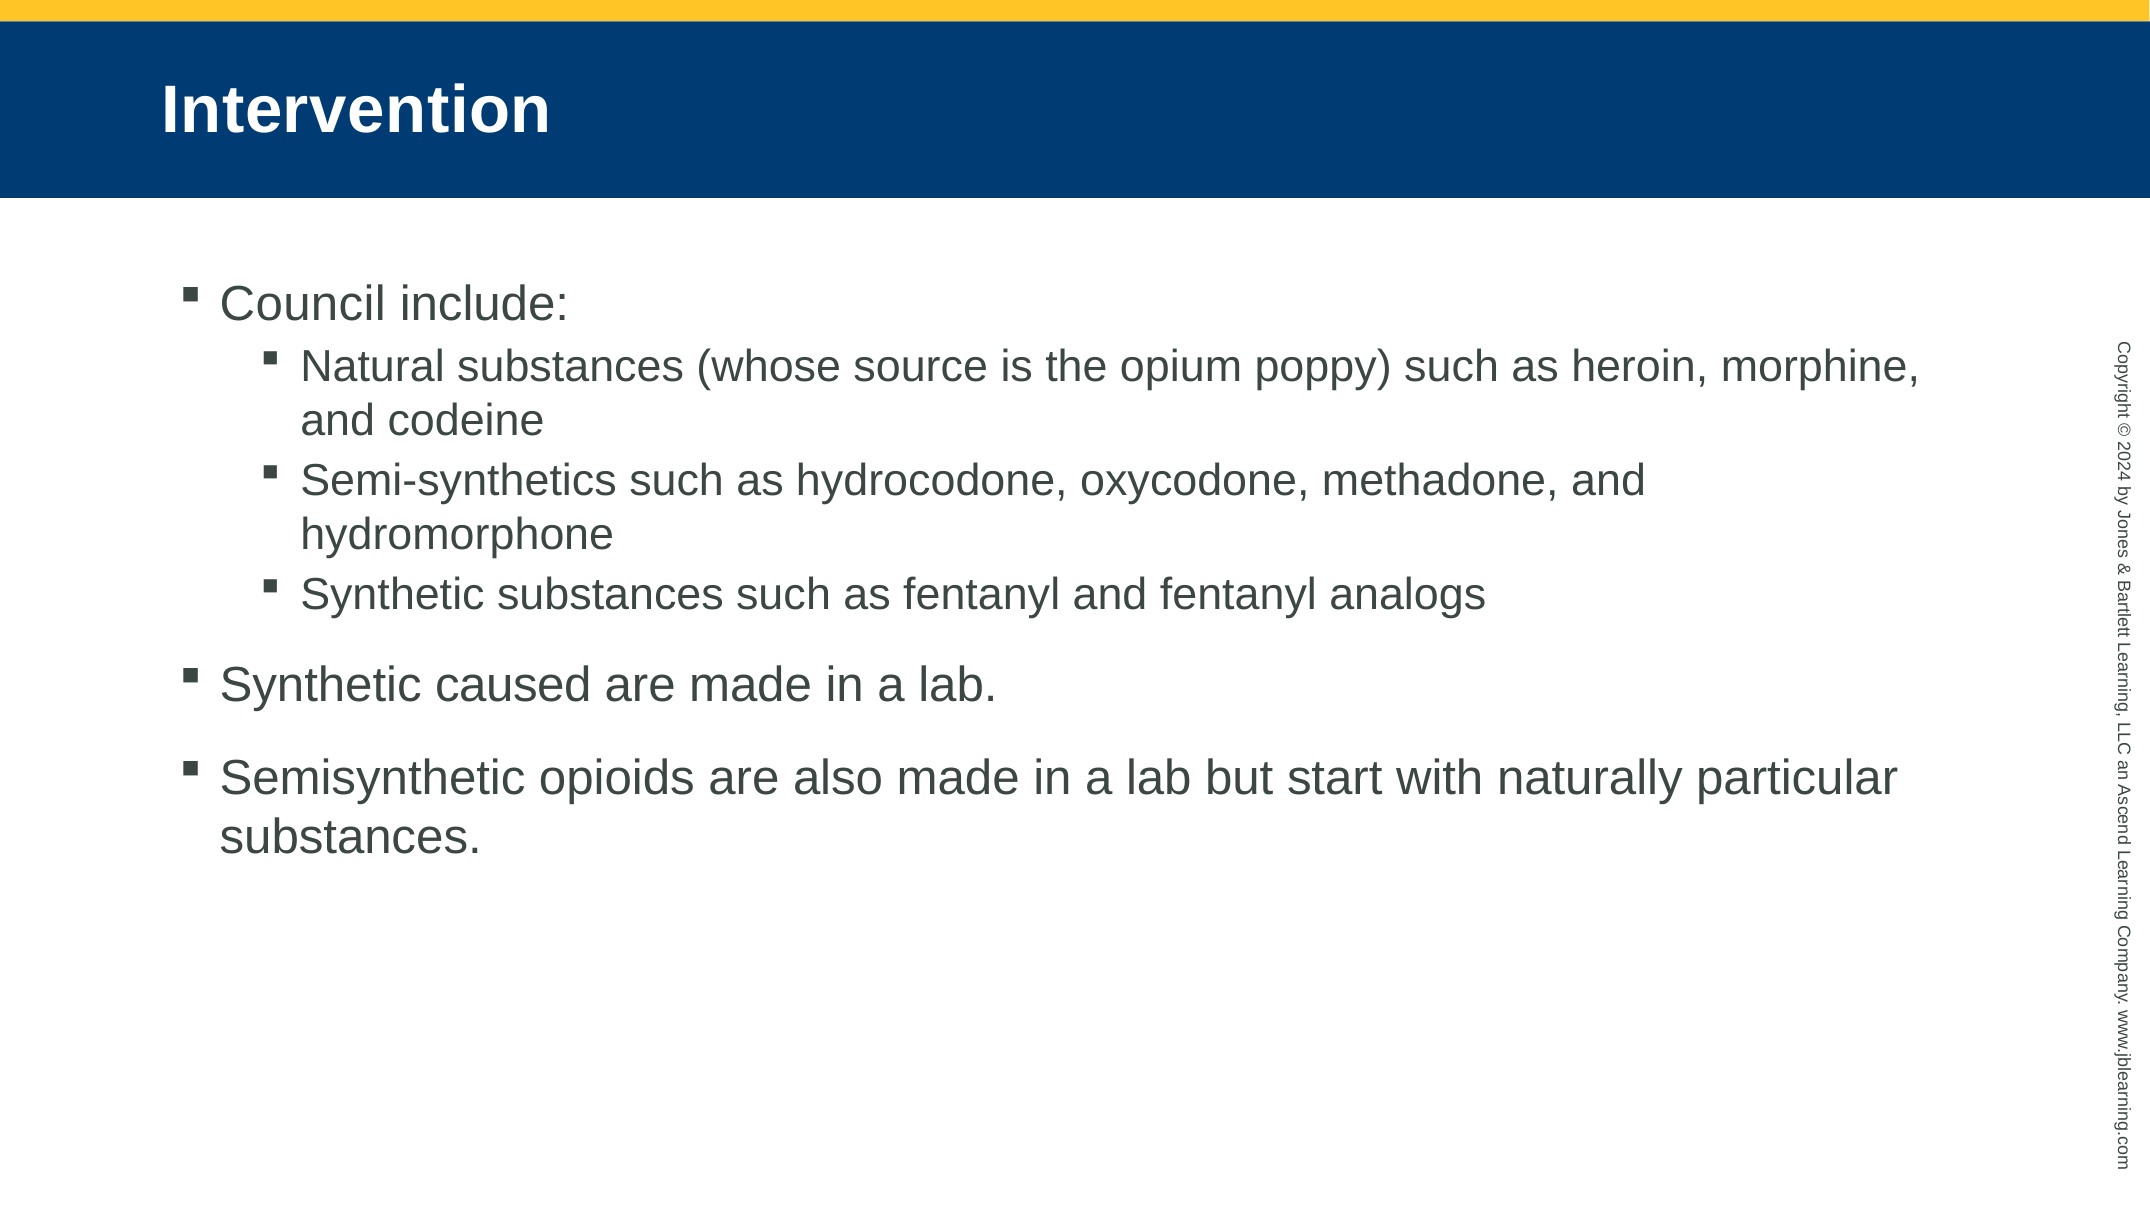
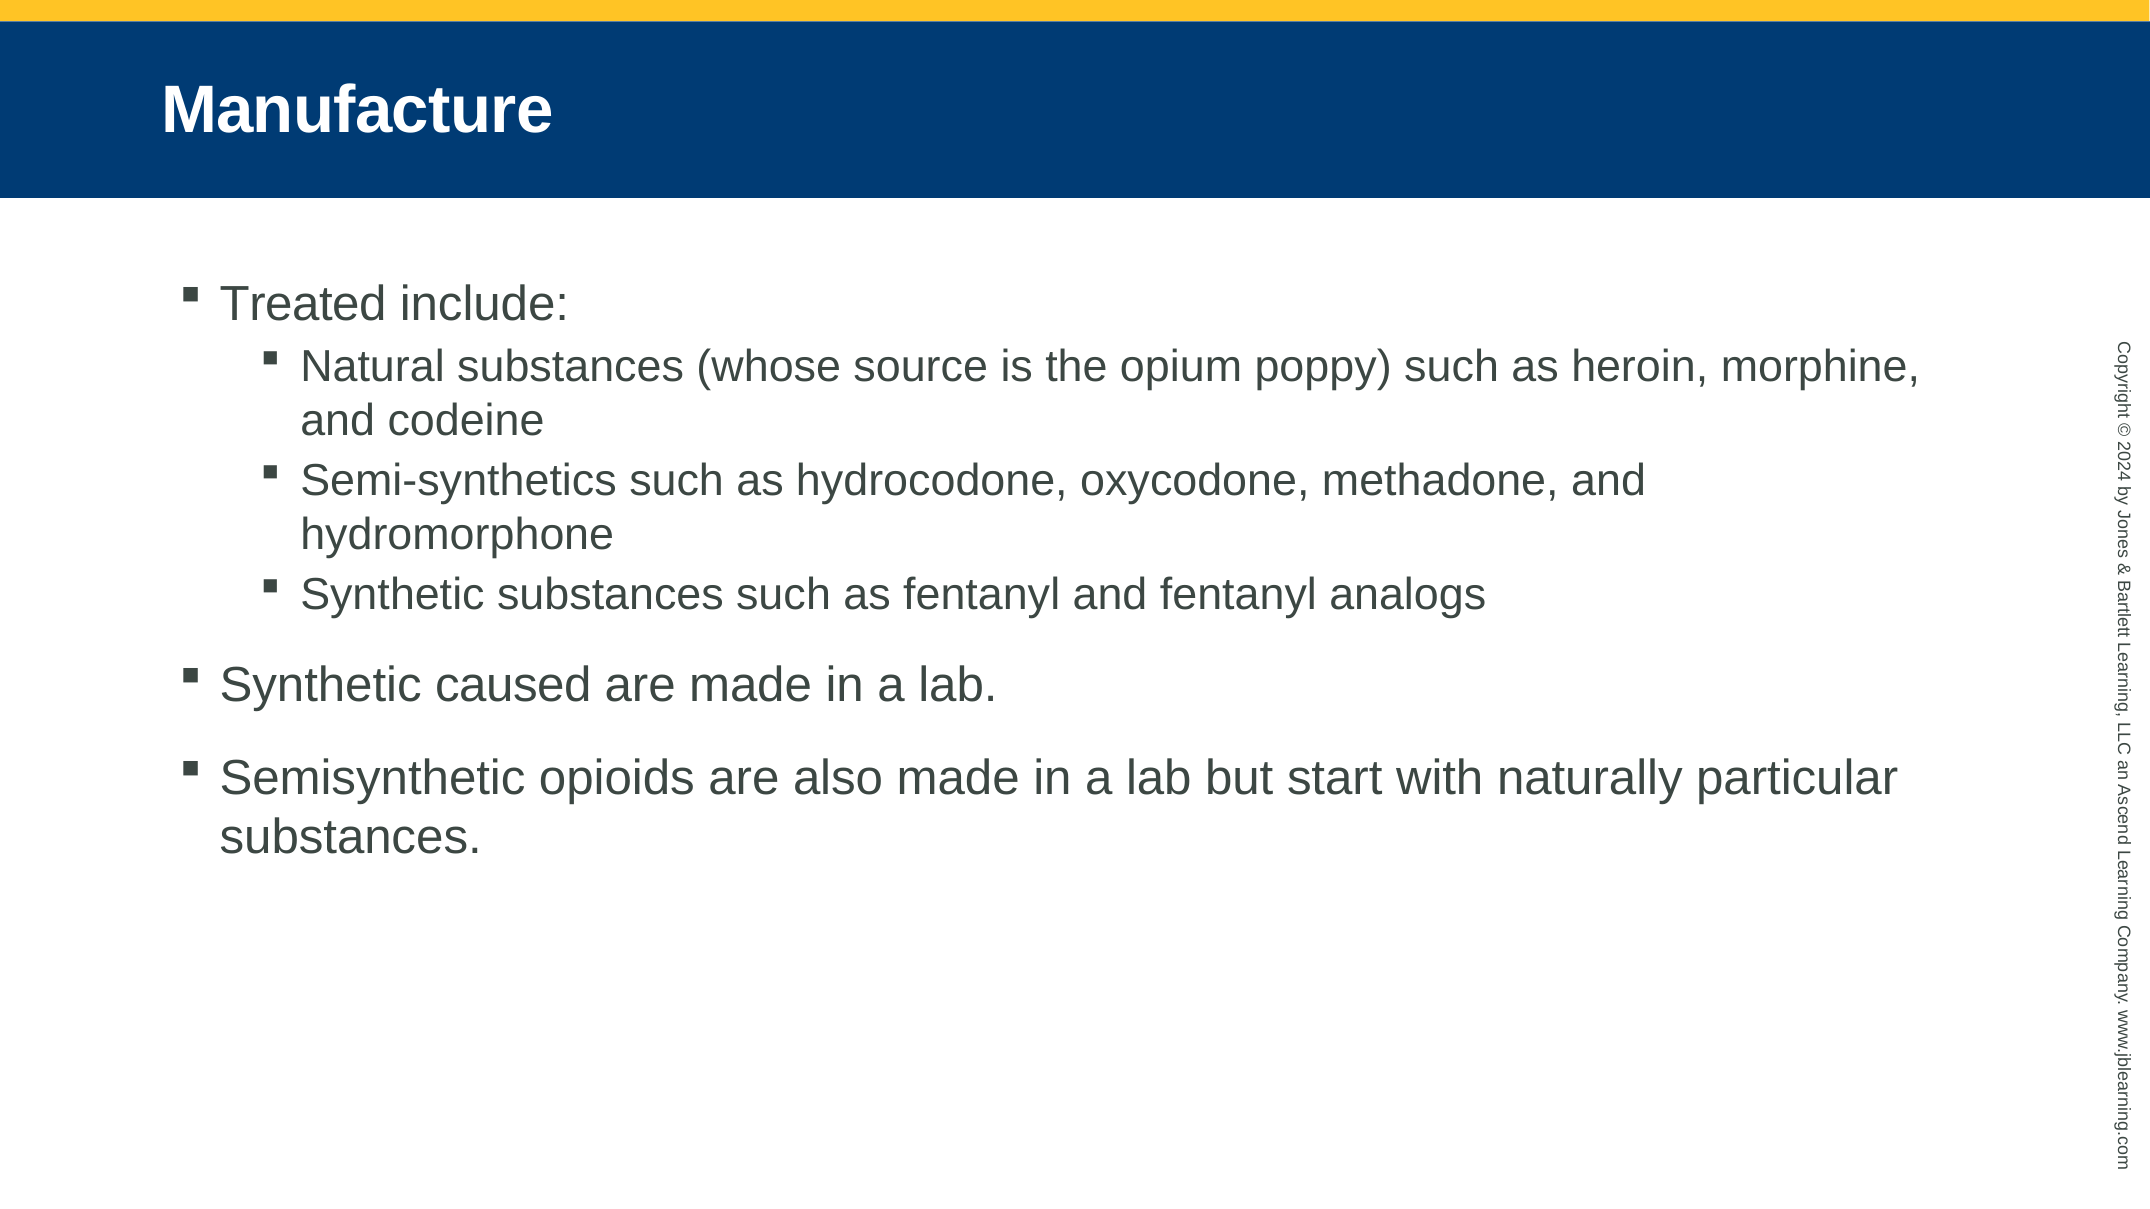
Intervention: Intervention -> Manufacture (357, 110)
Council: Council -> Treated (303, 304)
